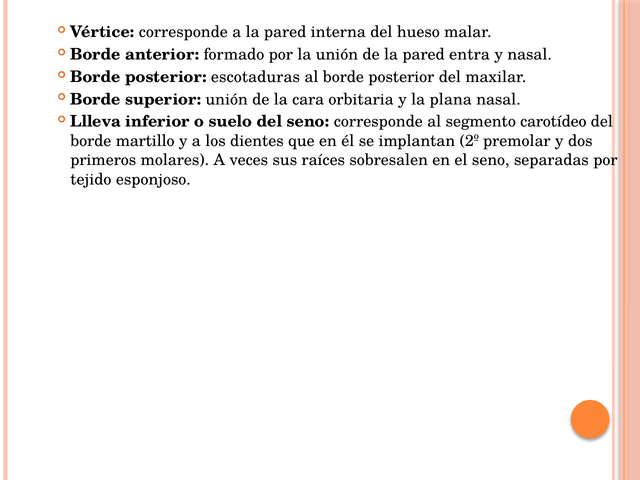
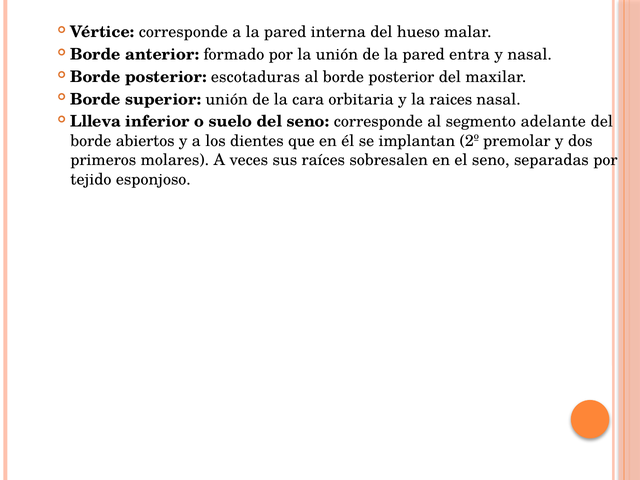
plana: plana -> raices (451, 99)
carotídeo: carotídeo -> adelante (553, 122)
martillo: martillo -> abiertos (145, 141)
